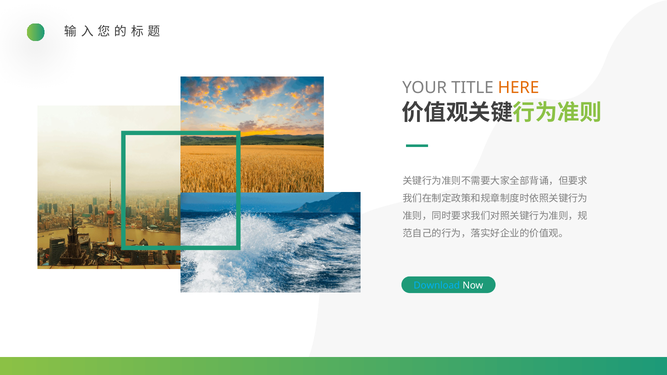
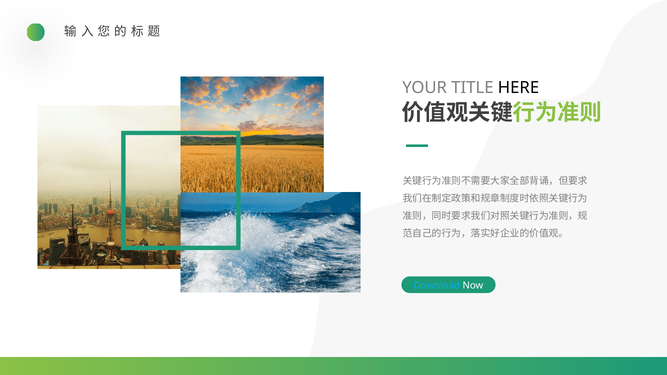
HERE colour: orange -> black (519, 88)
